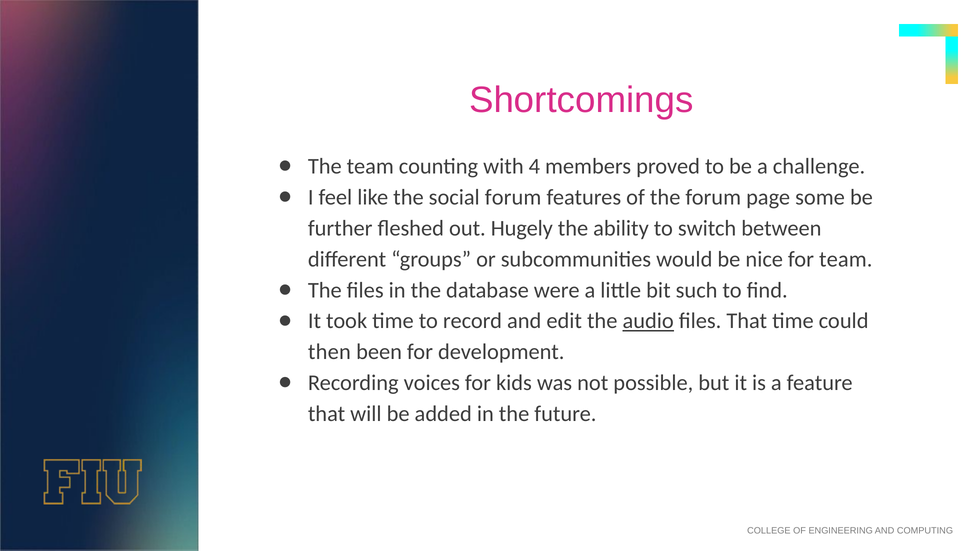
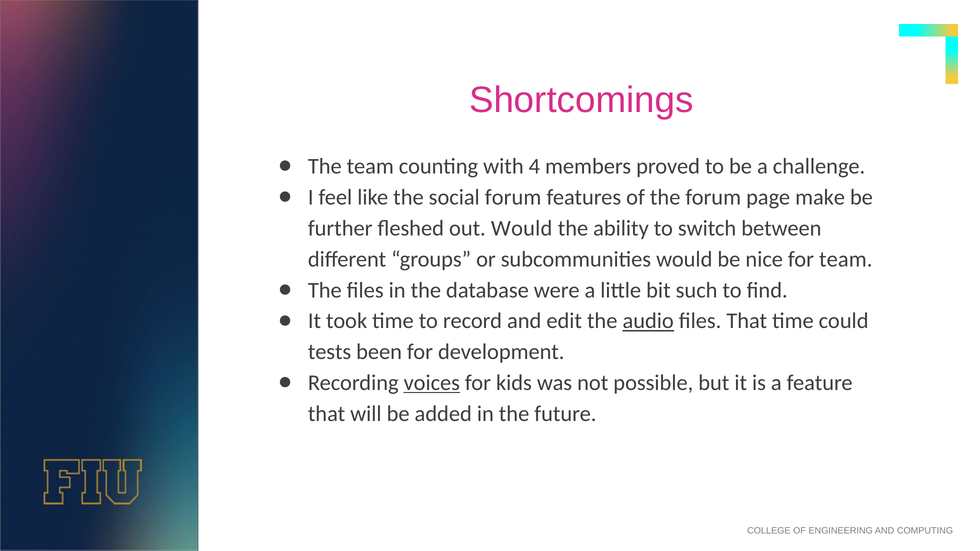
some: some -> make (820, 197)
out Hugely: Hugely -> Would (522, 228)
then: then -> tests (330, 352)
voices underline: none -> present (432, 383)
